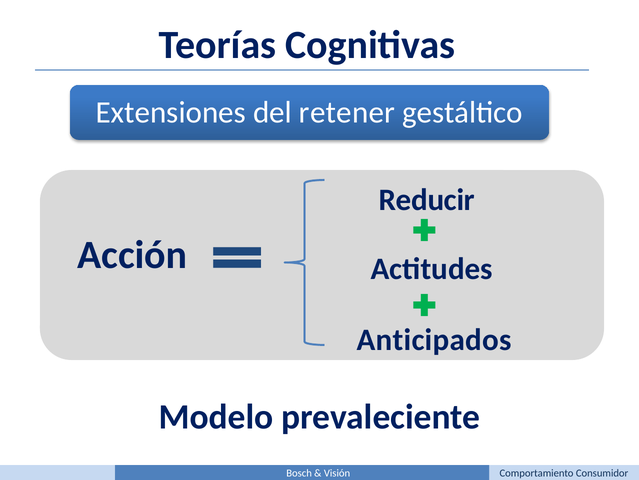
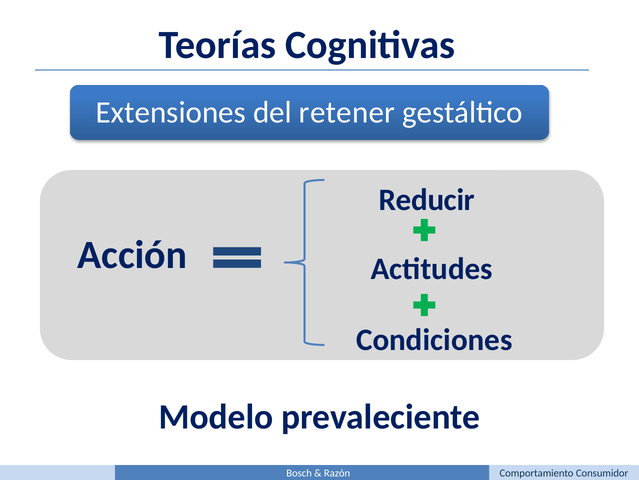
Anticipados: Anticipados -> Condiciones (434, 339)
Visión: Visión -> Razón (337, 472)
